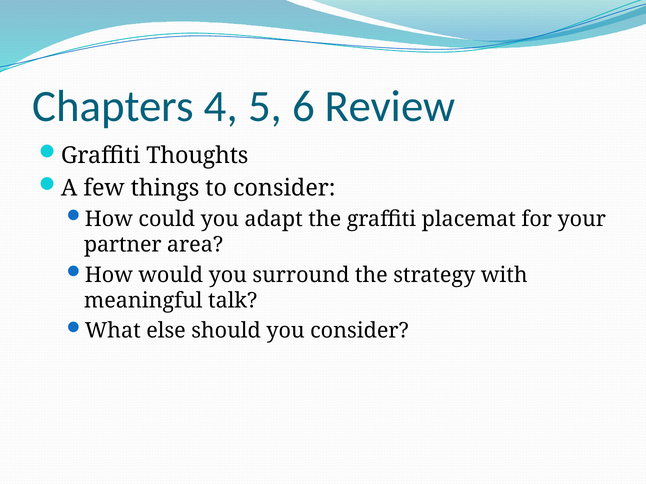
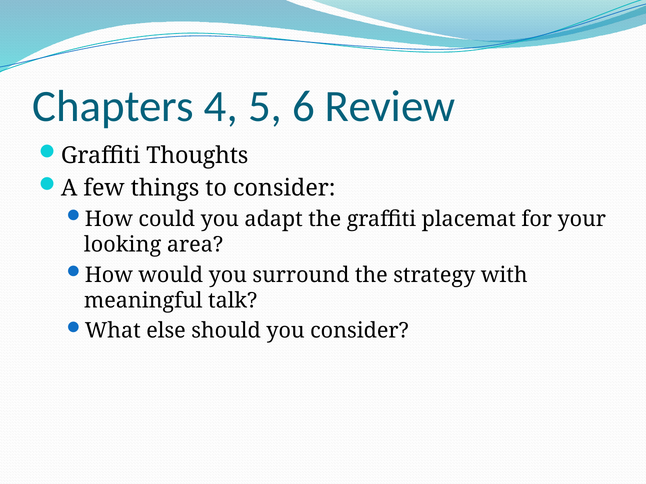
partner: partner -> looking (123, 245)
